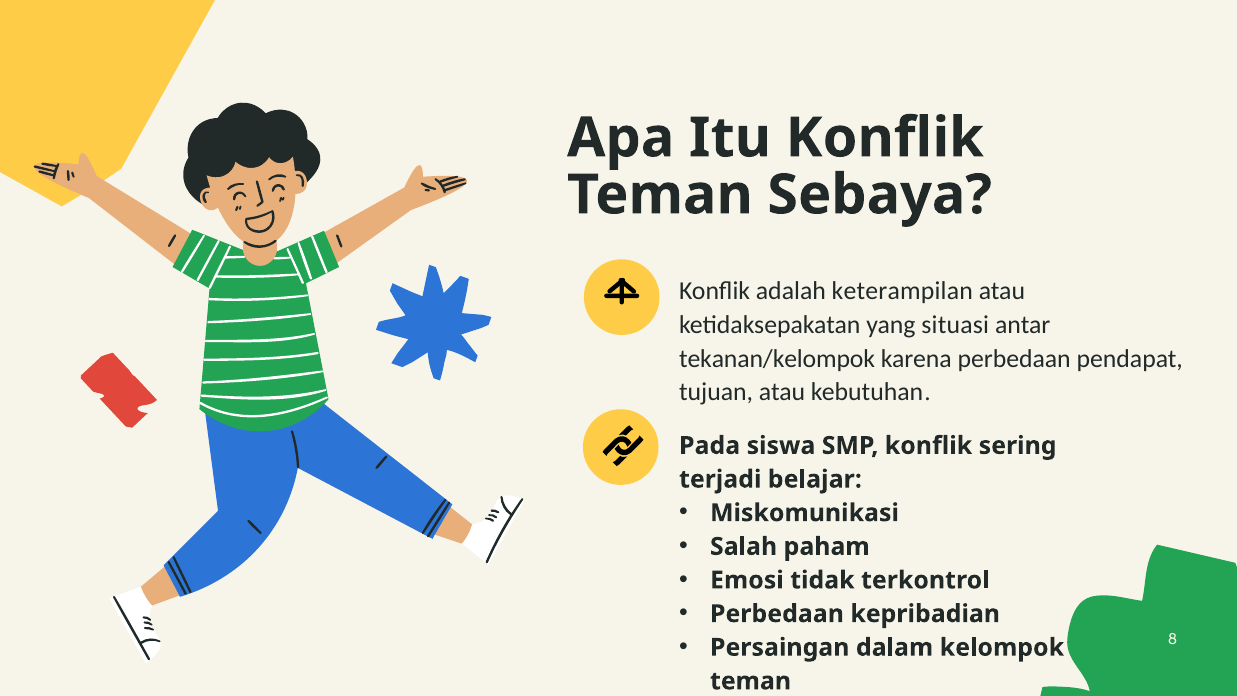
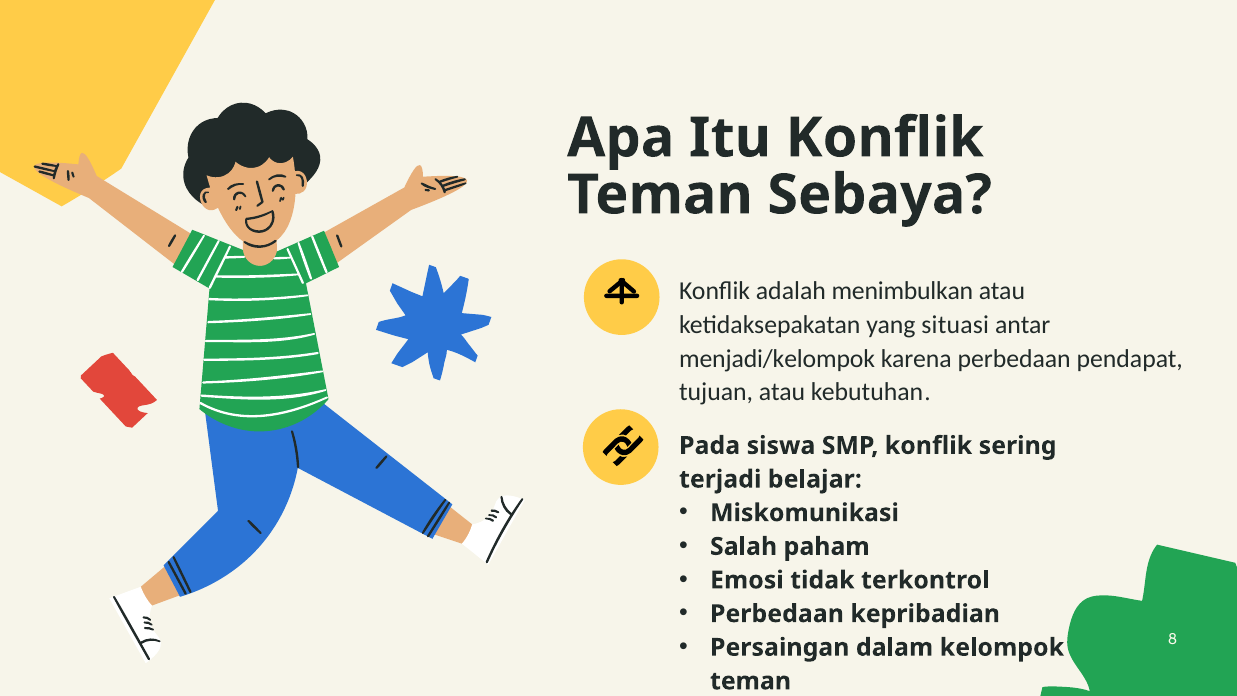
keterampilan: keterampilan -> menimbulkan (902, 291)
tekanan/kelompok: tekanan/kelompok -> menjadi/kelompok (777, 358)
